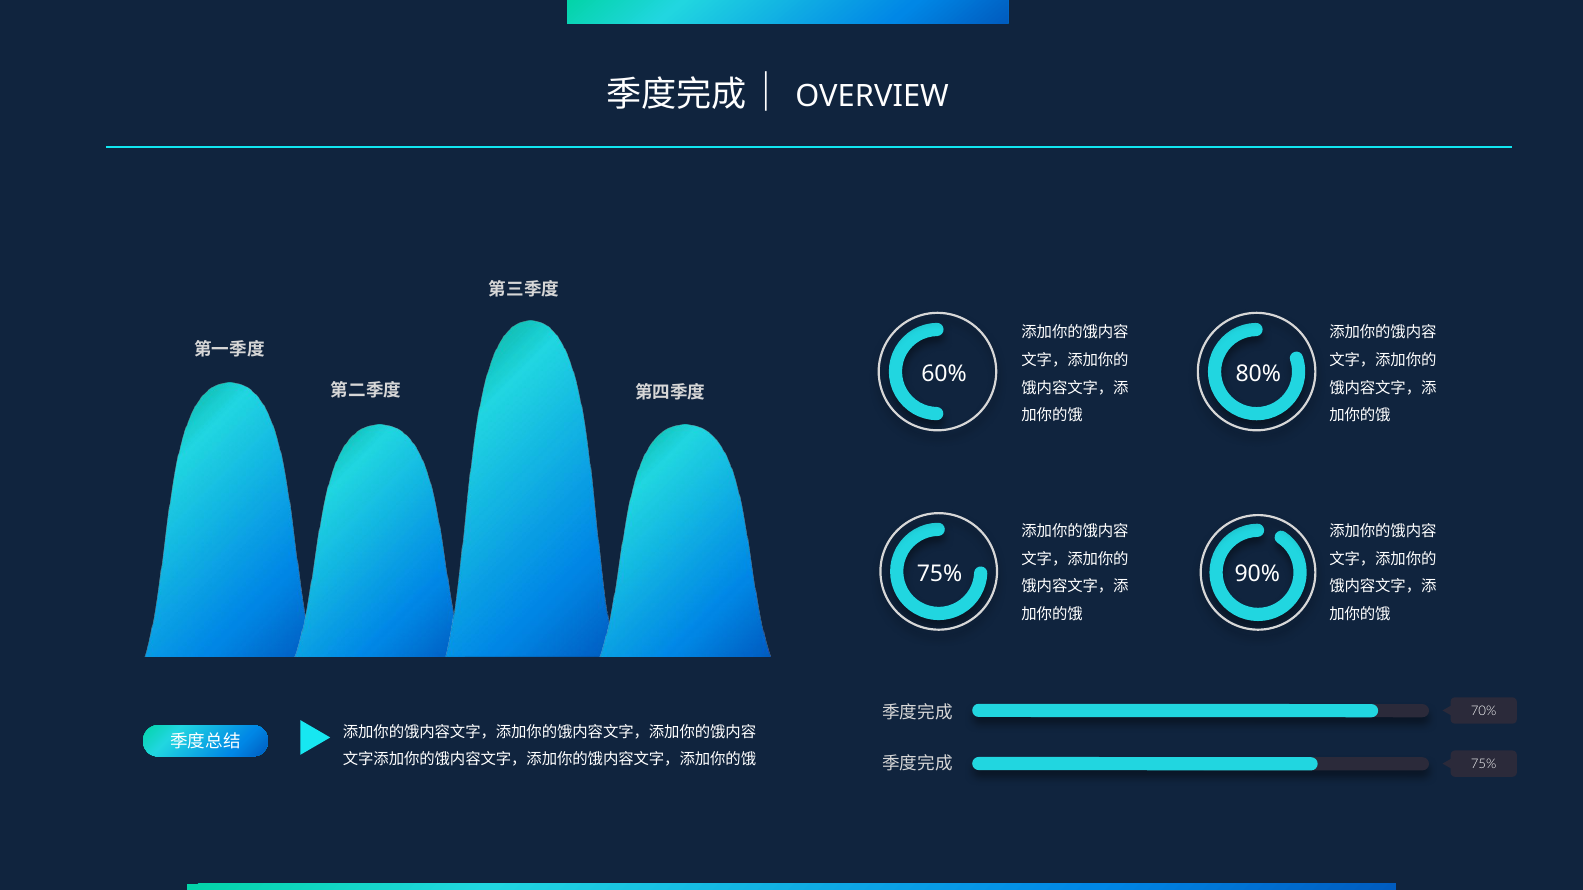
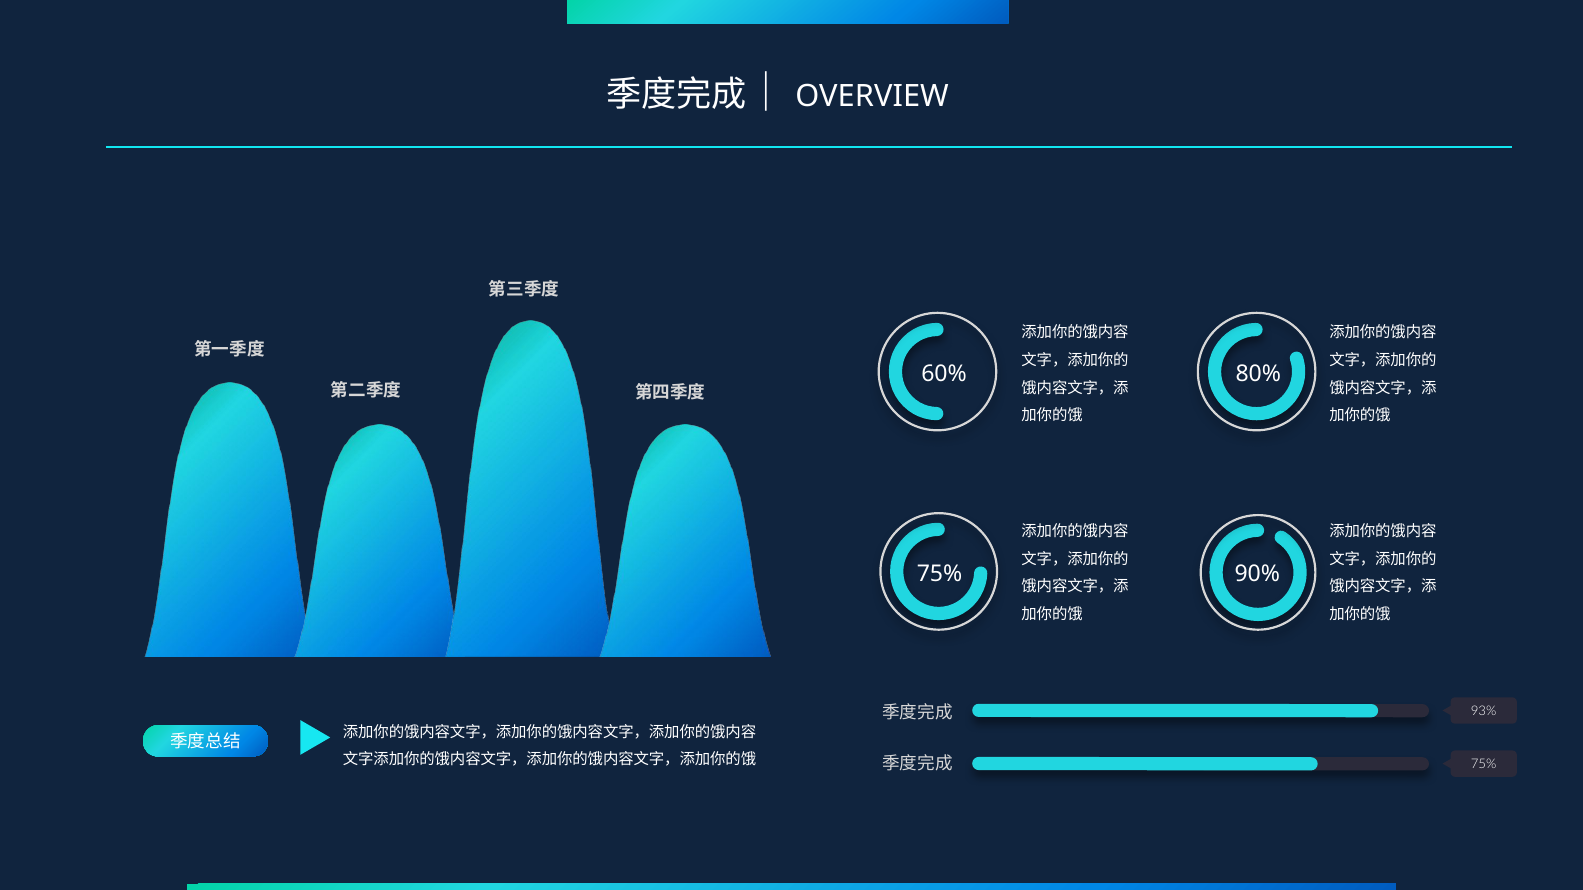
70%: 70% -> 93% (1484, 711)
